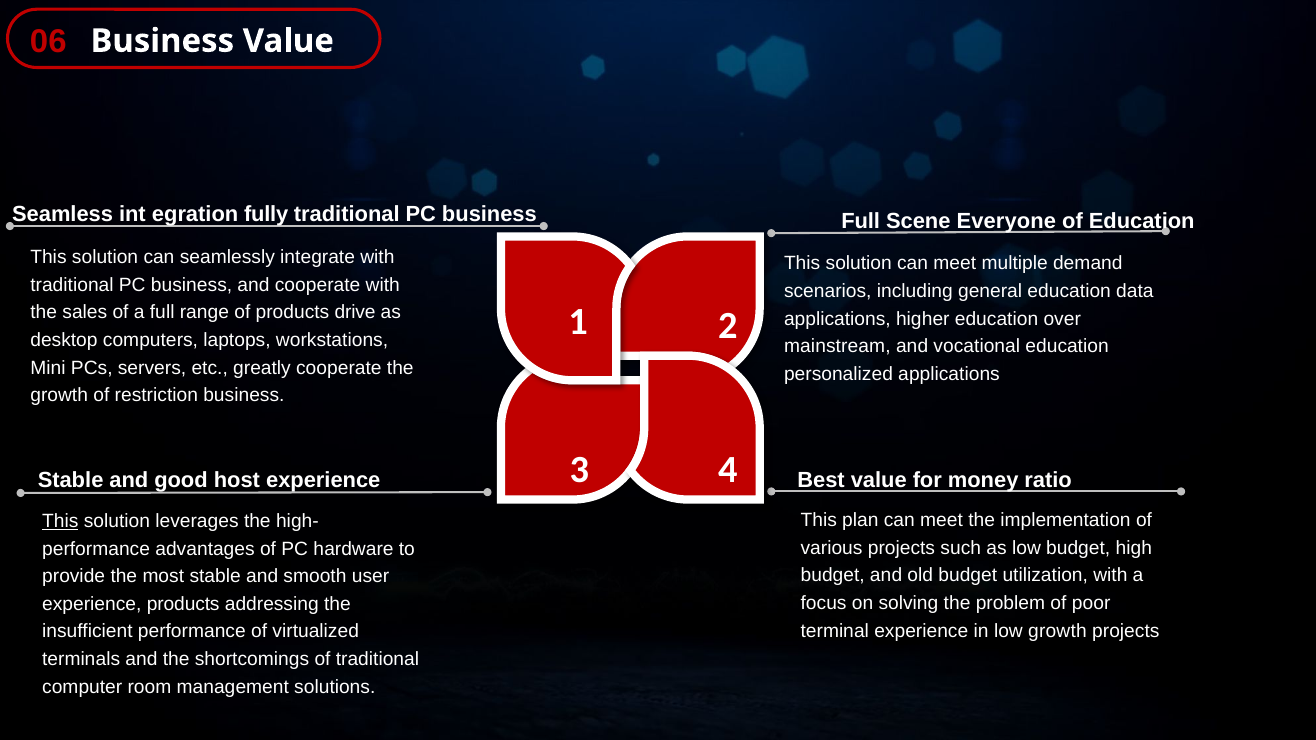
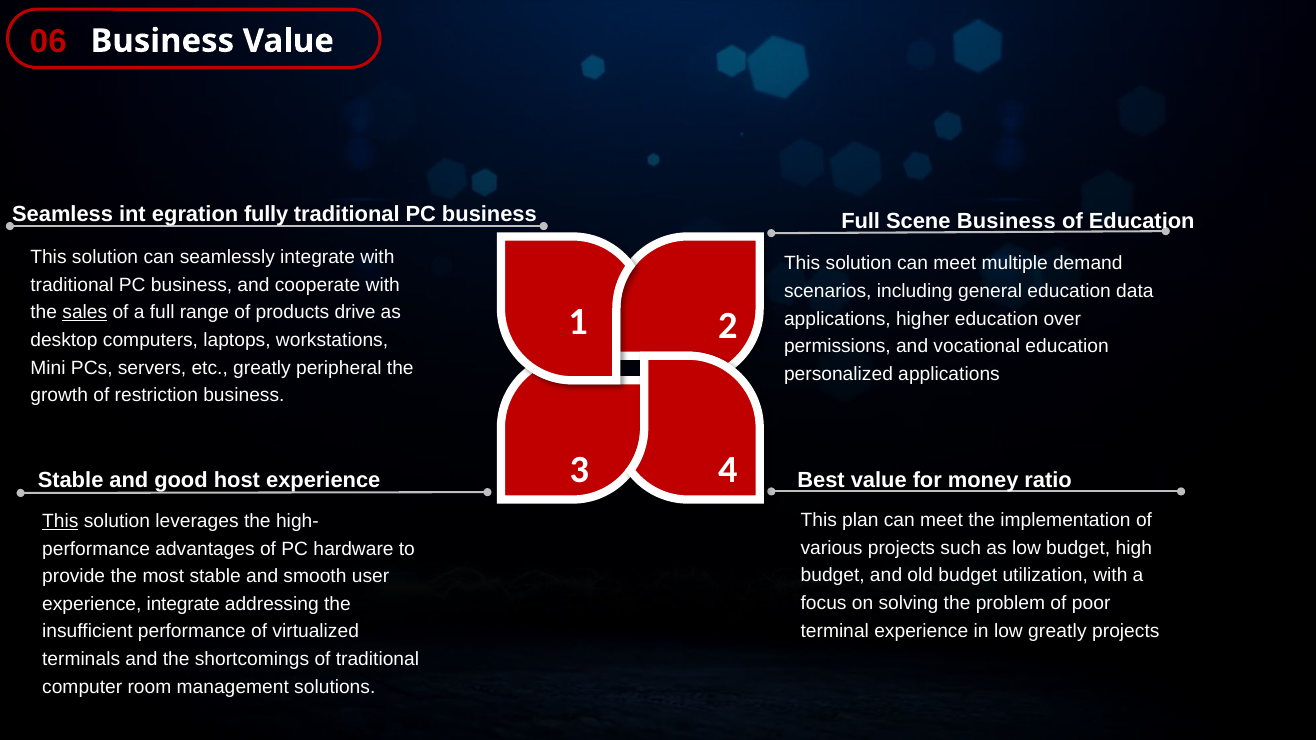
Scene Everyone: Everyone -> Business (1006, 221)
sales underline: none -> present (85, 313)
mainstream: mainstream -> permissions (837, 347)
greatly cooperate: cooperate -> peripheral (339, 368)
experience products: products -> integrate (183, 604)
low growth: growth -> greatly (1057, 631)
